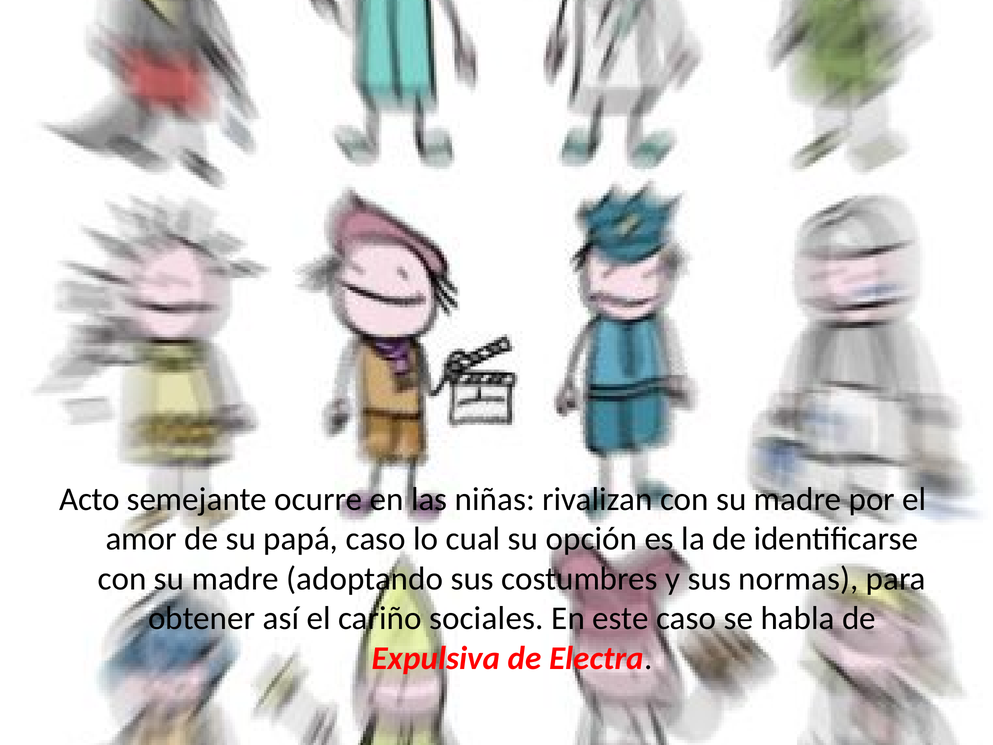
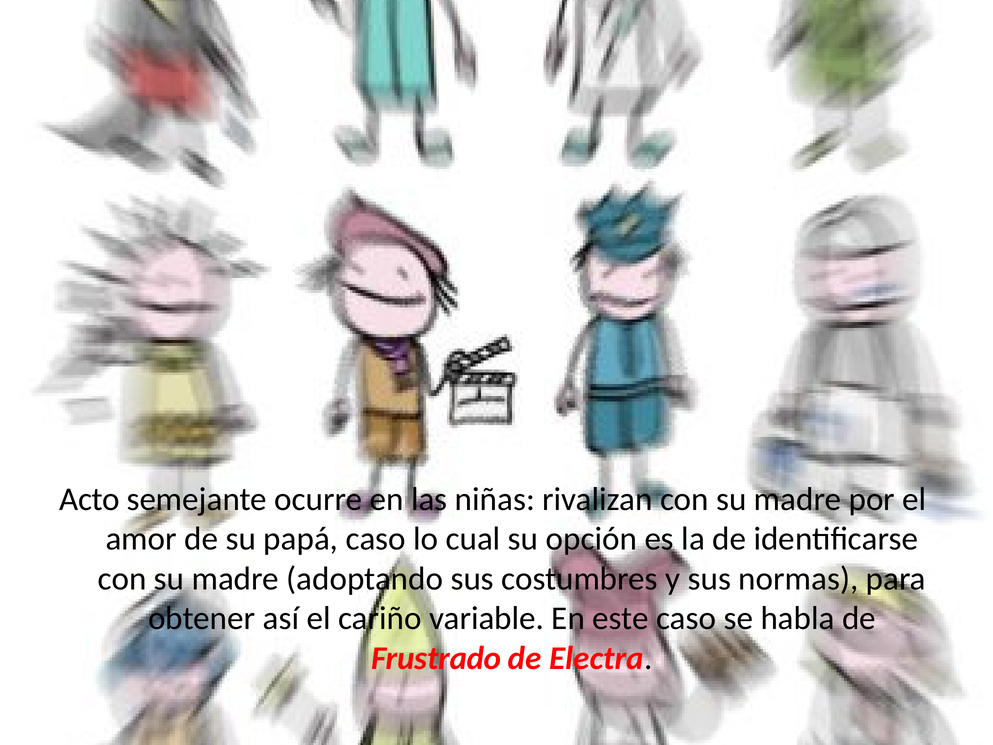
sociales: sociales -> variable (487, 618)
Expulsiva: Expulsiva -> Frustrado (436, 658)
